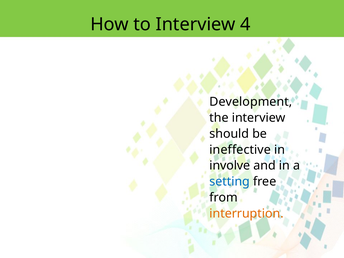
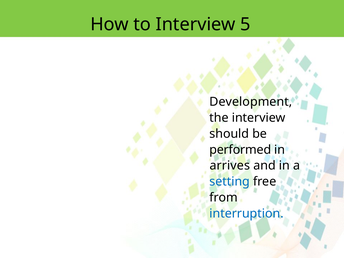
4: 4 -> 5 (245, 24)
ineffective: ineffective -> performed (240, 150)
involve: involve -> arrives (230, 166)
interruption colour: orange -> blue (247, 213)
